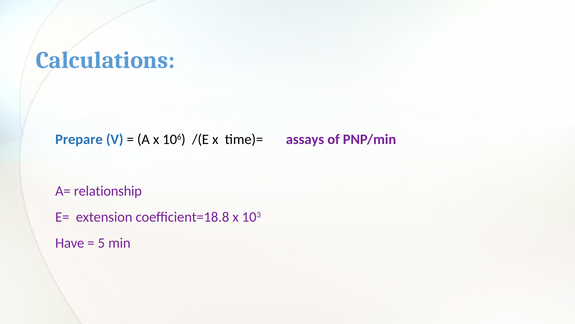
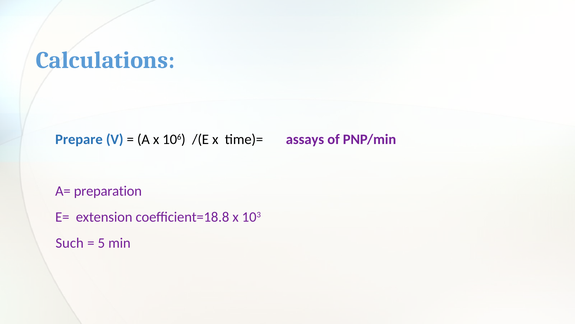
relationship: relationship -> preparation (108, 191)
Have: Have -> Such (70, 243)
